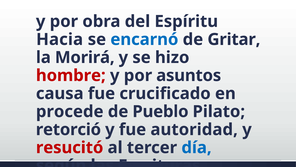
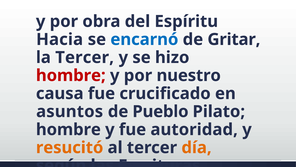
la Morirá: Morirá -> Tercer (85, 57)
asuntos: asuntos -> nuestro (189, 75)
procede: procede -> asuntos (70, 111)
retorció: retorció -> hombre (68, 129)
resucitó colour: red -> orange (70, 147)
día colour: blue -> orange (197, 147)
